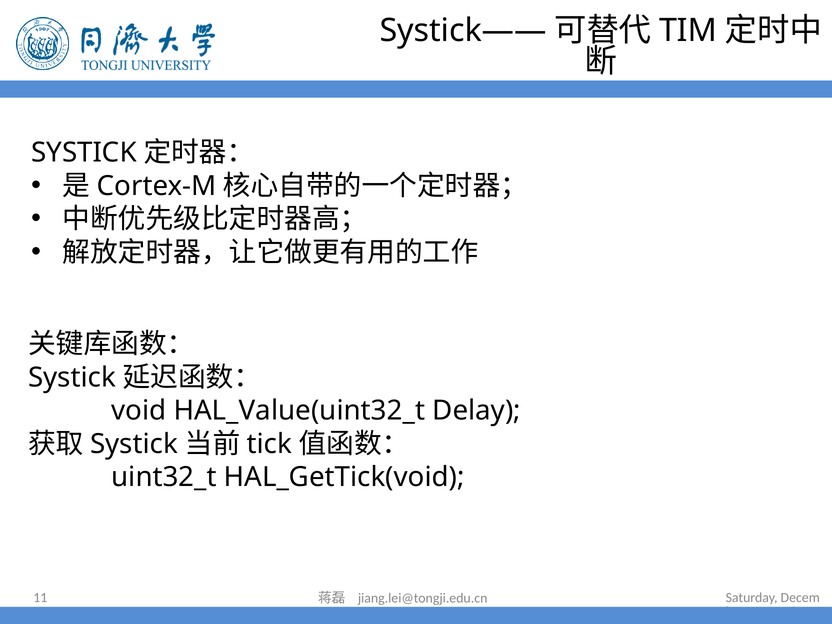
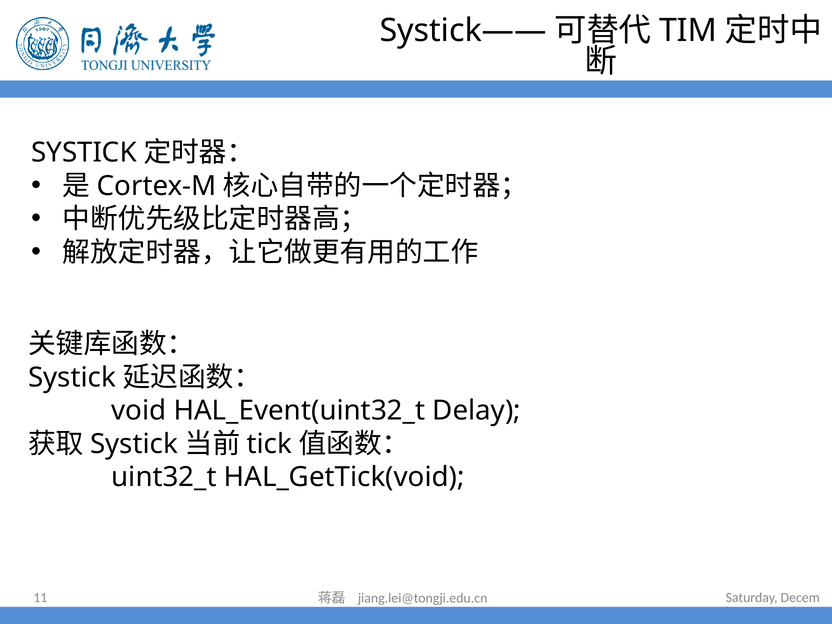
HAL_Value(uint32_t: HAL_Value(uint32_t -> HAL_Event(uint32_t (299, 411)
